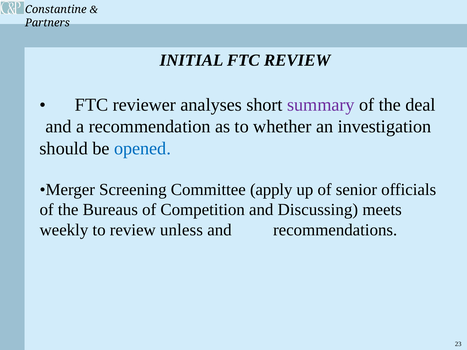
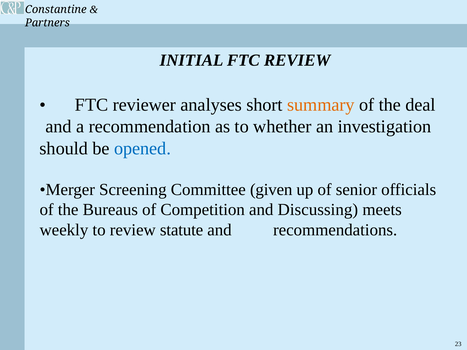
summary colour: purple -> orange (321, 105)
apply: apply -> given (271, 190)
unless: unless -> statute (182, 230)
